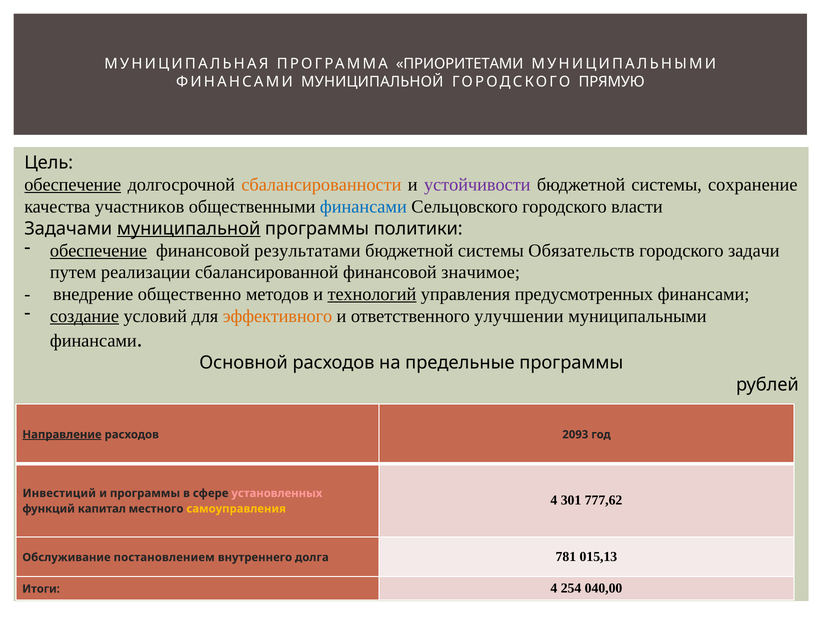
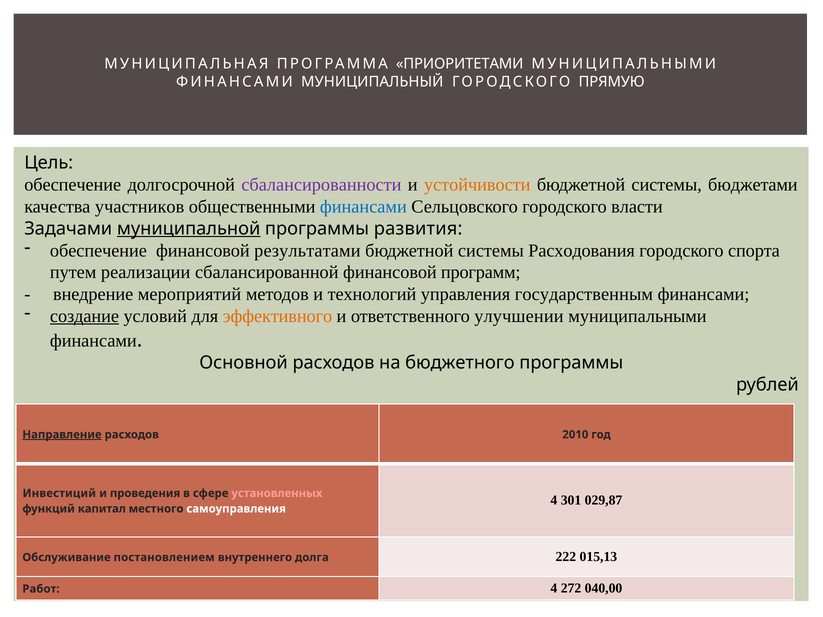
ФИНАНСАМИ МУНИЦИПАЛЬНОЙ: МУНИЦИПАЛЬНОЙ -> МУНИЦИПАЛЬНЫЙ (372, 82)
обеспечение underline: present -> none (73, 185)
сбалансированности colour: orange -> purple (321, 185)
устойчивости colour: purple -> orange (477, 185)
сохранение: сохранение -> бюджетами (753, 185)
политики: политики -> развития (418, 229)
обеспечение underline: present -> none (98, 251)
Обязательств: Обязательств -> Расходования (582, 251)
задачи: задачи -> спорта (754, 251)
значимое: значимое -> программ (481, 273)
общественно: общественно -> мероприятий (190, 294)
технологий underline: present -> none (372, 294)
предусмотренных: предусмотренных -> государственным (584, 294)
предельные: предельные -> бюджетного (460, 363)
2093: 2093 -> 2010 (575, 435)
и программы: программы -> проведения (145, 493)
777,62: 777,62 -> 029,87 (604, 501)
самоуправления colour: yellow -> white (236, 509)
781: 781 -> 222 (566, 557)
Итоги: Итоги -> Работ (41, 589)
254: 254 -> 272 (571, 588)
